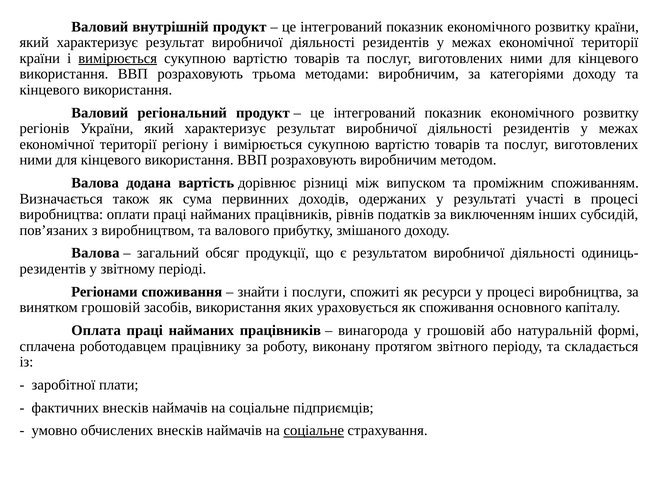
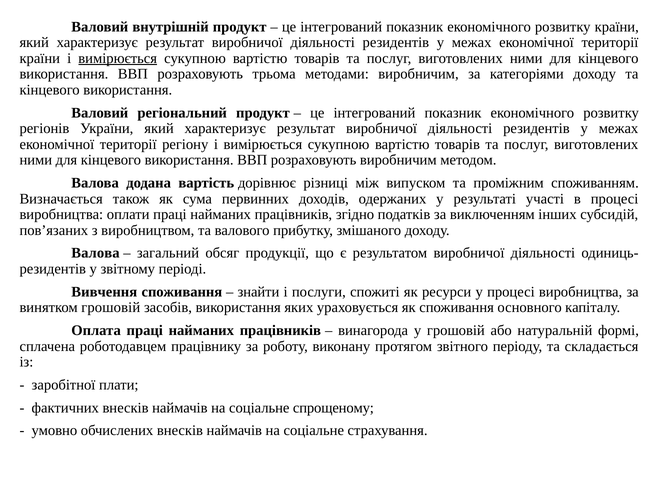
рівнів: рівнів -> згідно (355, 215)
Регіонами: Регіонами -> Вивчення (104, 292)
підприємців: підприємців -> спрощеному (333, 408)
соціальне underline: present -> none (314, 431)
